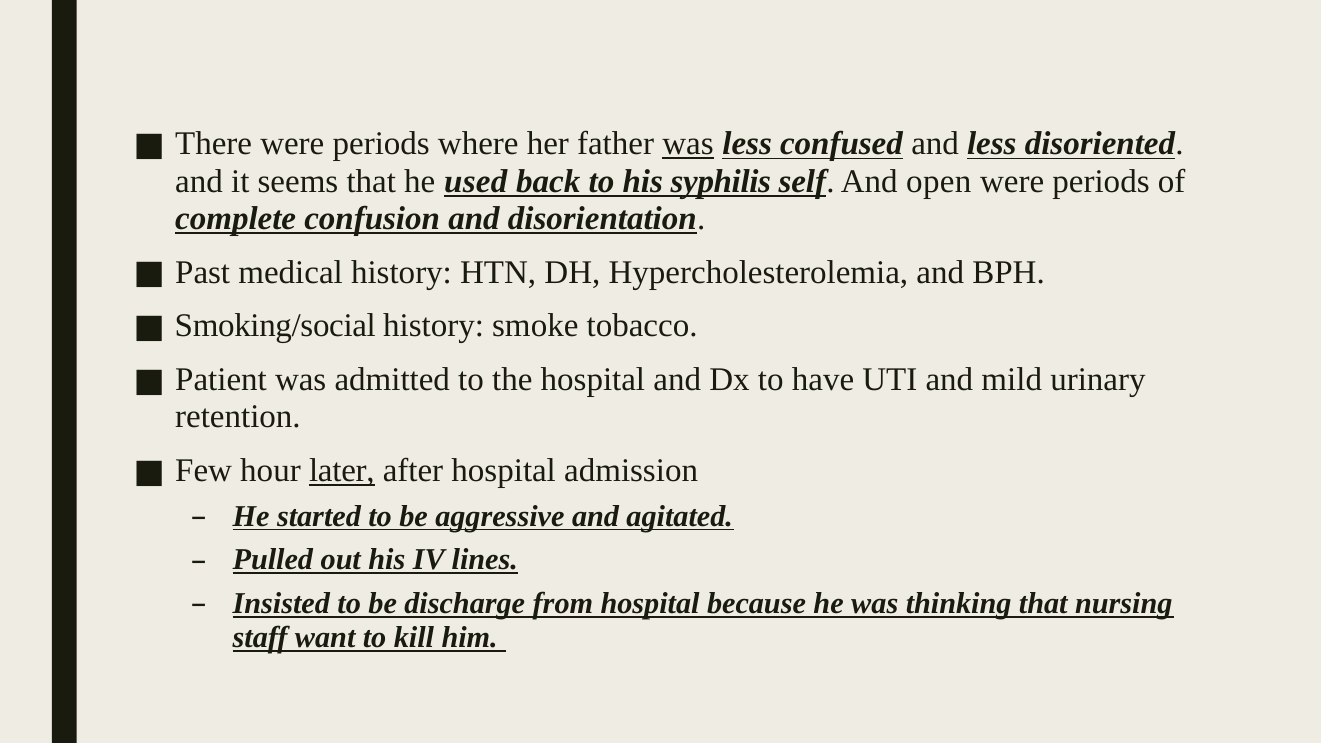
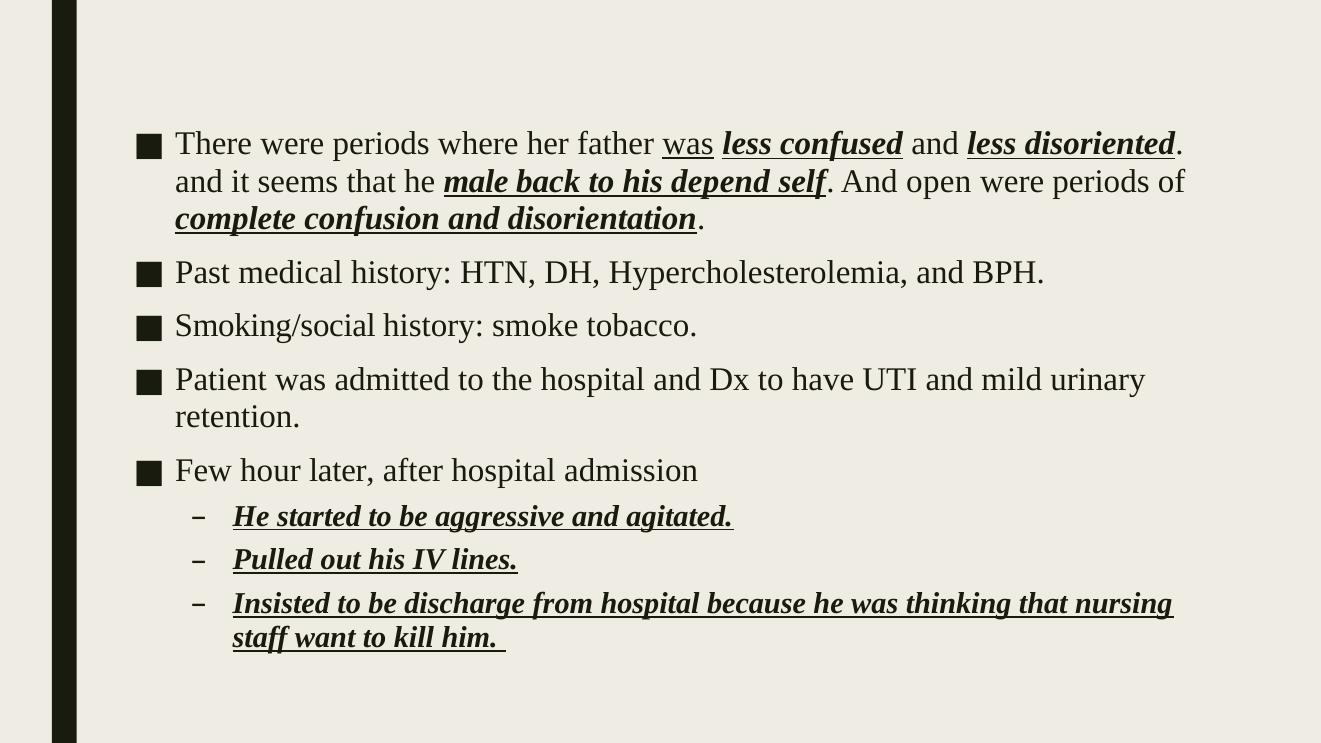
used: used -> male (476, 181)
syphilis: syphilis -> depend (721, 181)
later underline: present -> none (342, 471)
